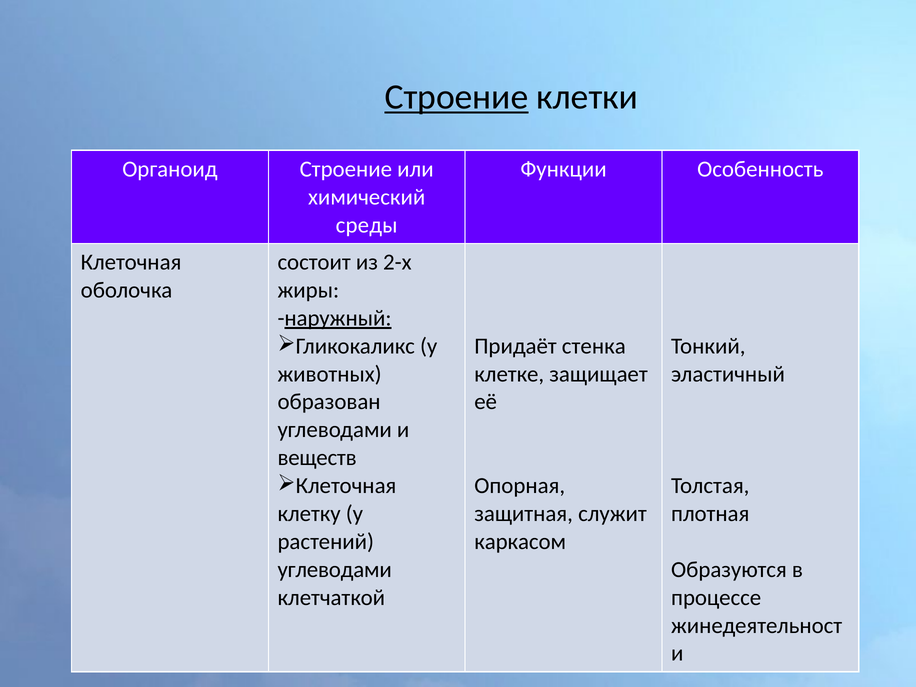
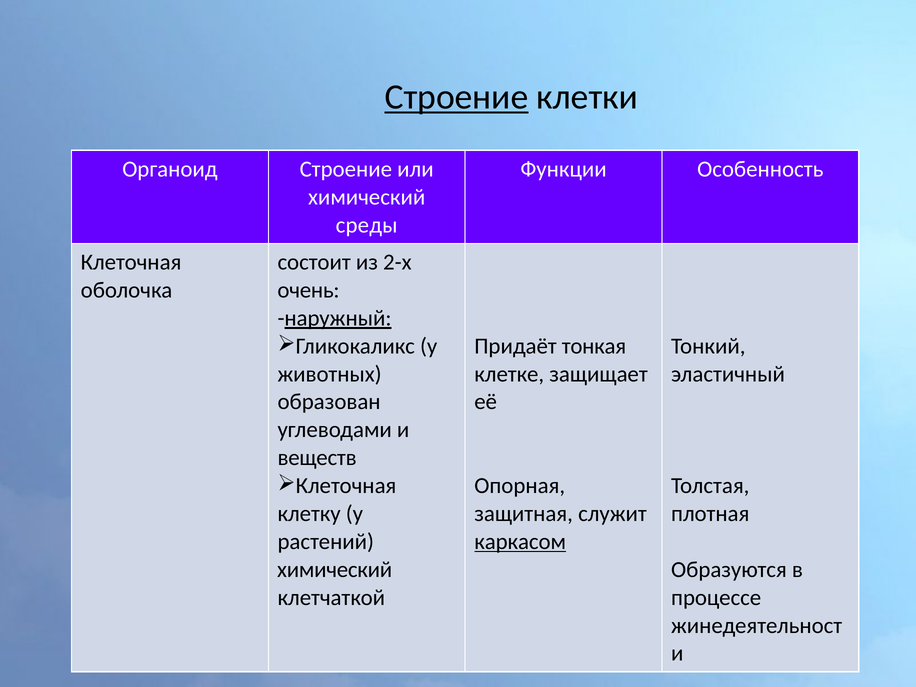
жиры: жиры -> очень (309, 290)
стенка: стенка -> тонкая (594, 346)
каркасом underline: none -> present (520, 542)
углеводами: углеводами -> химический (335, 570)
